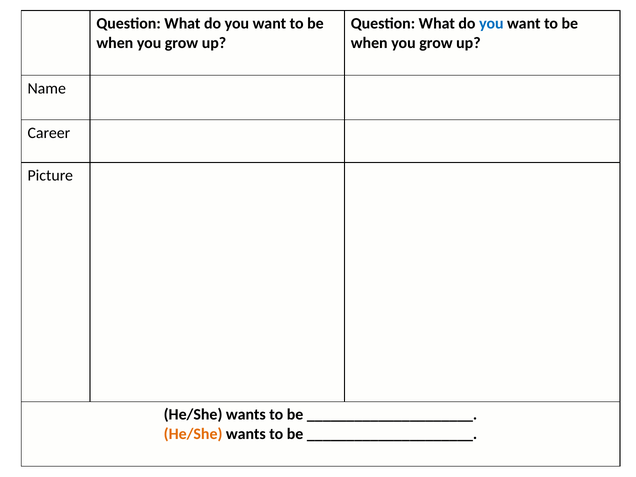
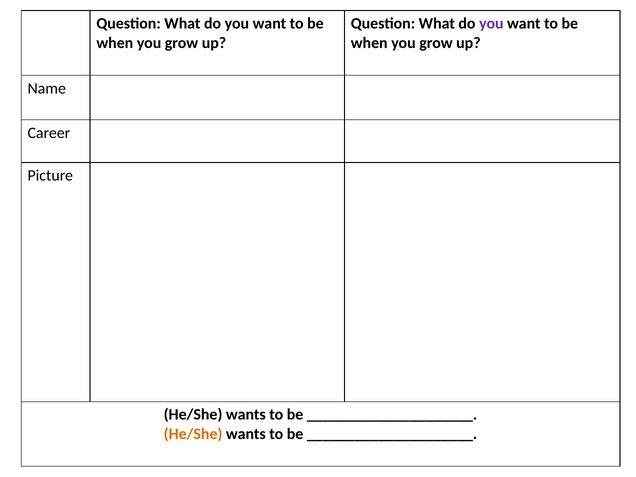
you colour: blue -> purple (491, 24)
